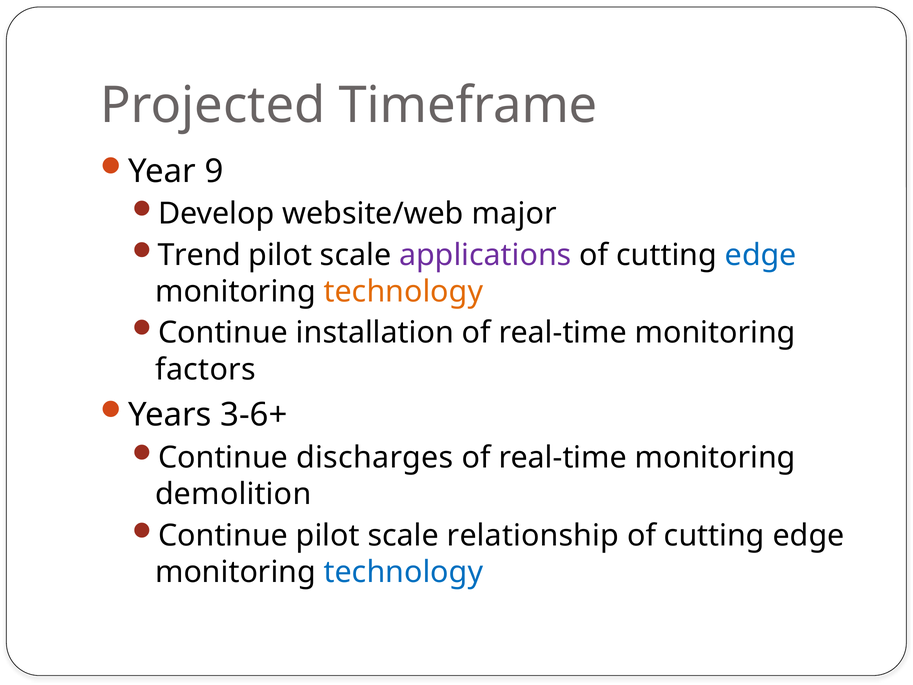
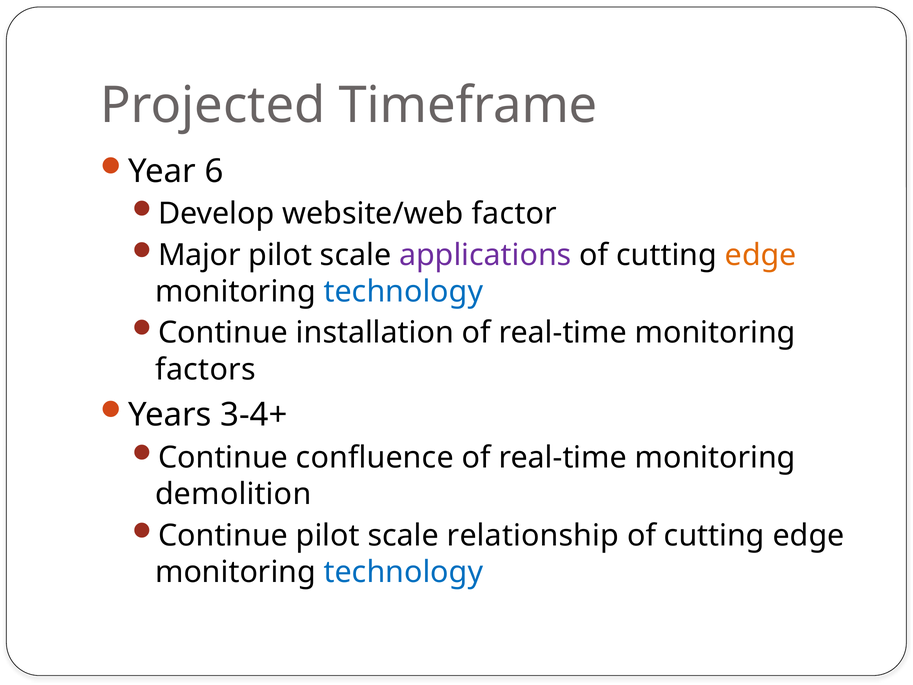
9: 9 -> 6 (214, 171)
major: major -> factor (514, 214)
Trend: Trend -> Major (199, 255)
edge colour: blue -> orange (761, 255)
technology colour: orange -> blue (403, 292)
3-6+: 3-6+ -> 3-4+ (254, 415)
discharges: discharges -> confluence (375, 458)
